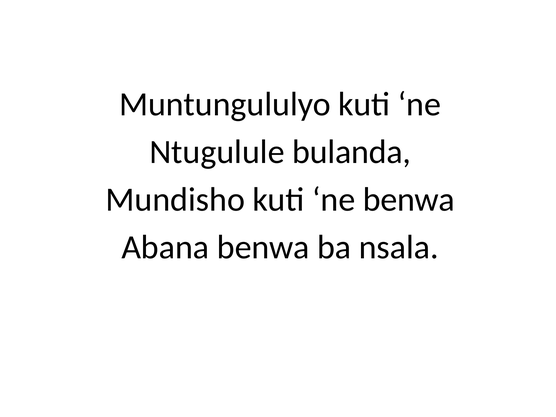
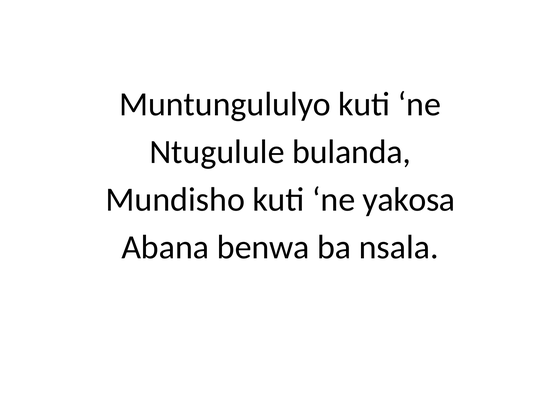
ne benwa: benwa -> yakosa (409, 200)
